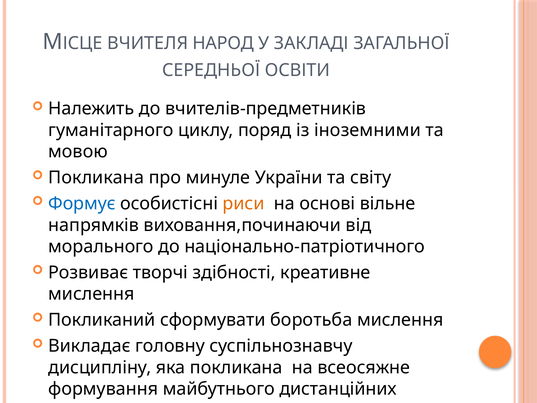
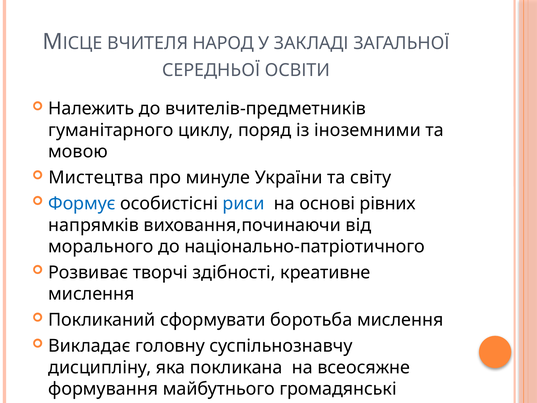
Покликана: Покликана -> Мистецтва (96, 178)
риси colour: orange -> blue (244, 203)
вільне: вільне -> рівних (388, 203)
дистанційних: дистанційних -> громадянські (338, 389)
